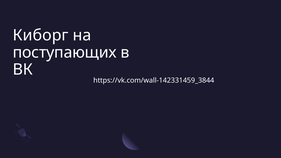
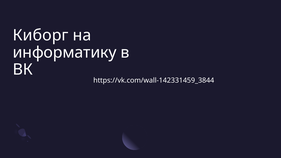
поступающих: поступающих -> информатику (65, 52)
